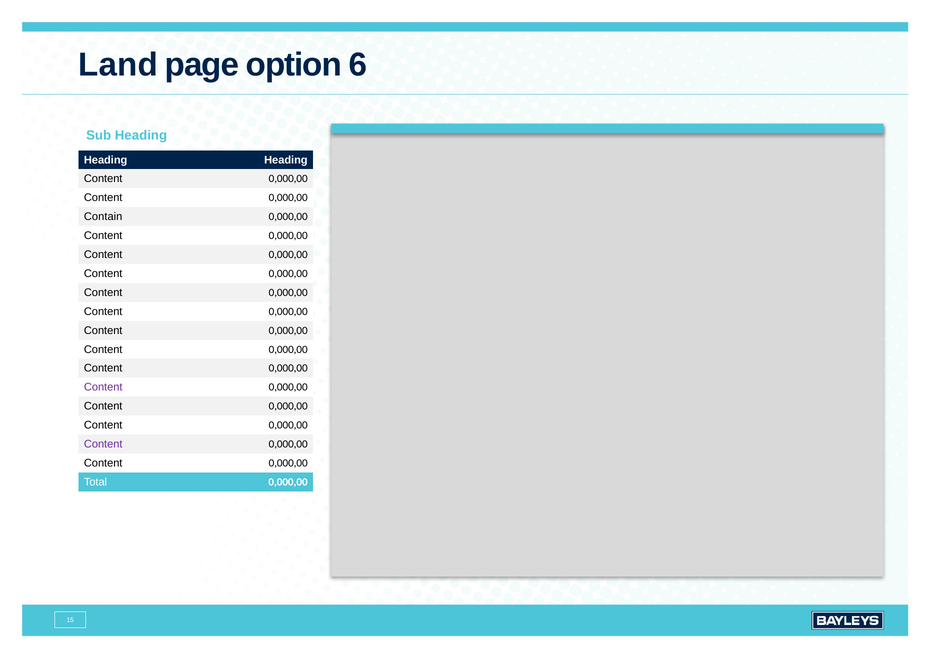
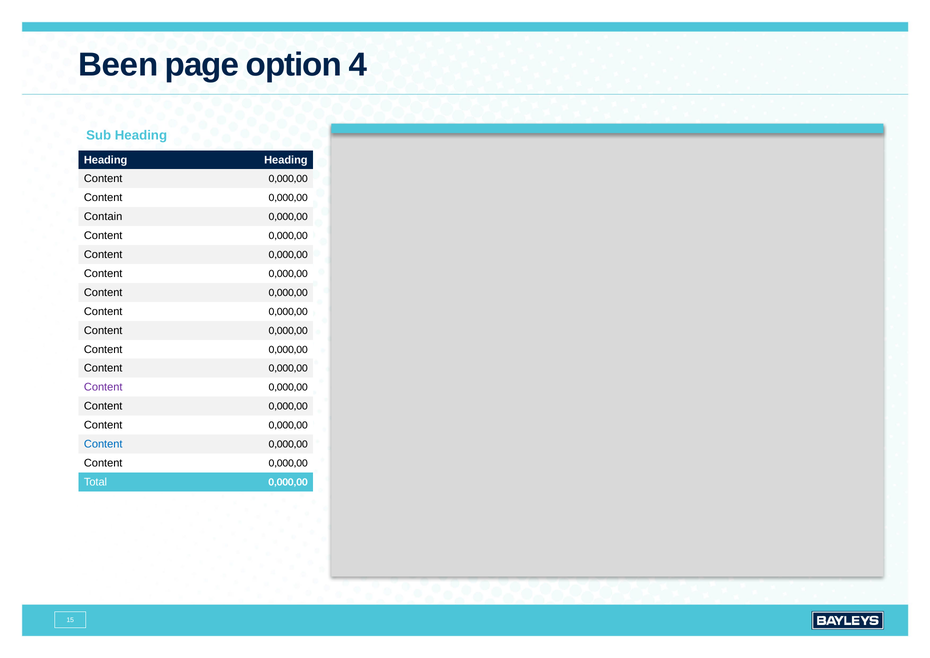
Land: Land -> Been (118, 65)
6: 6 -> 4 (358, 65)
Content colour: purple -> blue (103, 444)
